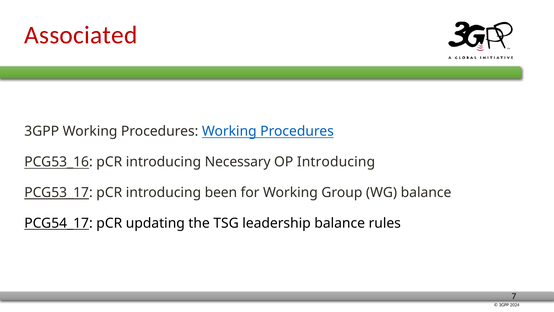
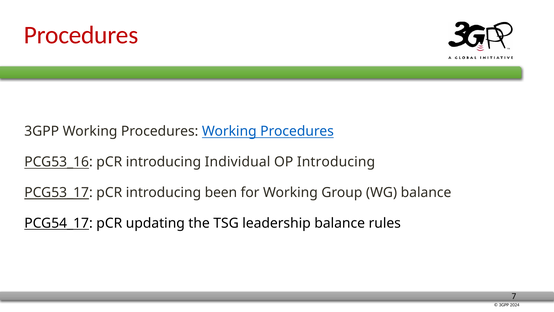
Associated: Associated -> Procedures (81, 35)
Necessary: Necessary -> Individual (238, 162)
